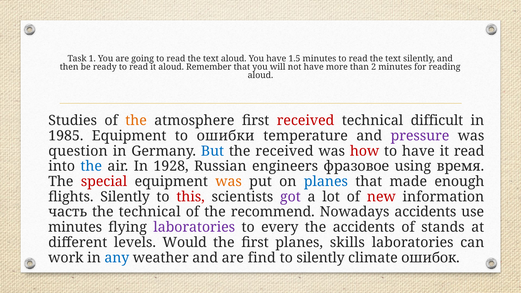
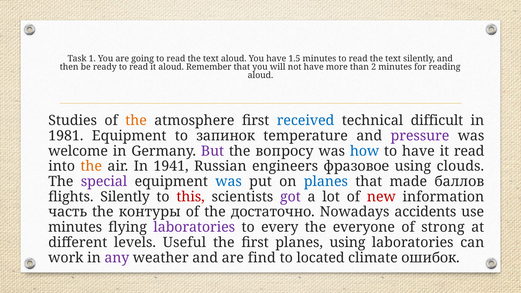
received colour: red -> blue (306, 121)
1985: 1985 -> 1981 (66, 136)
ошибки: ошибки -> запинок (226, 136)
question: question -> welcome (78, 151)
But colour: blue -> purple (212, 151)
the received: received -> вопросу (284, 151)
how colour: red -> blue (365, 151)
the colour: blue -> orange (91, 166)
1928: 1928 -> 1941 (171, 166)
время: время -> clouds (460, 166)
special colour: red -> purple (104, 182)
was colour: orange -> blue (229, 182)
enough: enough -> баллов (459, 182)
the technical: technical -> контуры (150, 212)
recommend: recommend -> достаточно (273, 212)
the accidents: accidents -> everyone (364, 227)
stands: stands -> strong (443, 227)
Would: Would -> Useful (184, 243)
planes skills: skills -> using (347, 243)
any colour: blue -> purple (117, 258)
to silently: silently -> located (321, 258)
